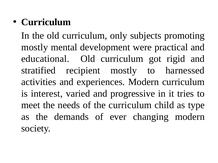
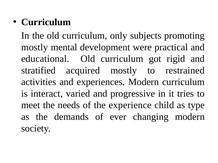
recipient: recipient -> acquired (83, 71)
harnessed: harnessed -> restrained (185, 71)
interest: interest -> interact (47, 94)
the curriculum: curriculum -> experience (130, 105)
